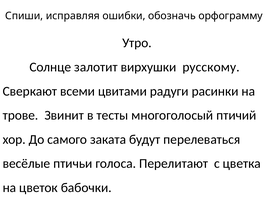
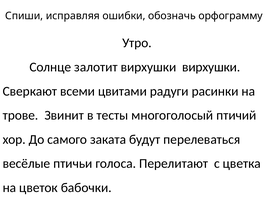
вирхушки русскому: русскому -> вирхушки (211, 67)
